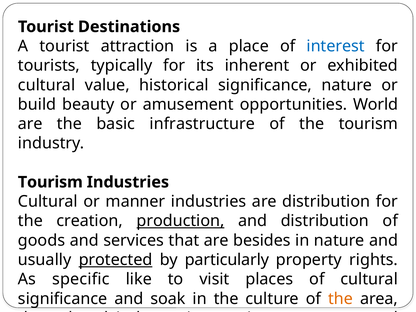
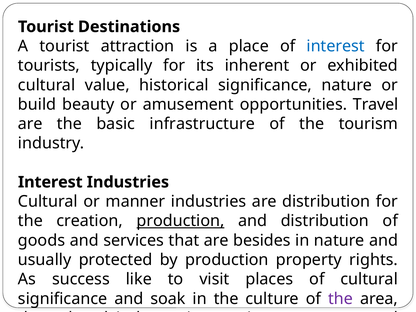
opportunities World: World -> Travel (376, 104)
Tourism: Tourism -> Interest (50, 182)
protected underline: present -> none (116, 260)
by particularly: particularly -> production (227, 260)
specific: specific -> success (81, 279)
the colour: orange -> purple (341, 299)
